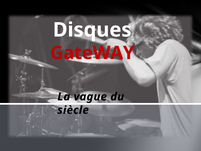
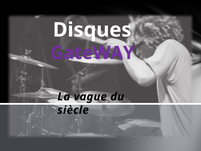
GateWAY colour: red -> purple (92, 53)
